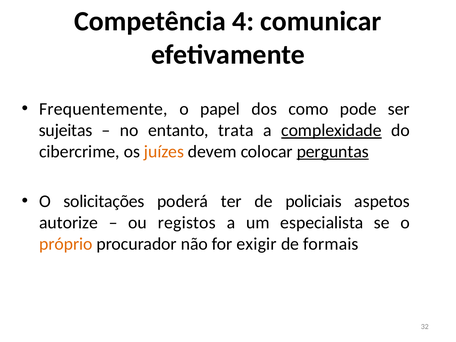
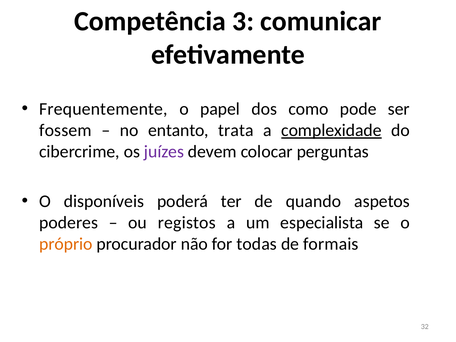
4: 4 -> 3 (243, 21)
sujeitas: sujeitas -> fossem (65, 130)
juízes colour: orange -> purple (164, 152)
perguntas underline: present -> none (333, 152)
solicitações: solicitações -> disponíveis (104, 201)
policiais: policiais -> quando (313, 201)
autorize: autorize -> poderes (69, 223)
exigir: exigir -> todas (257, 244)
